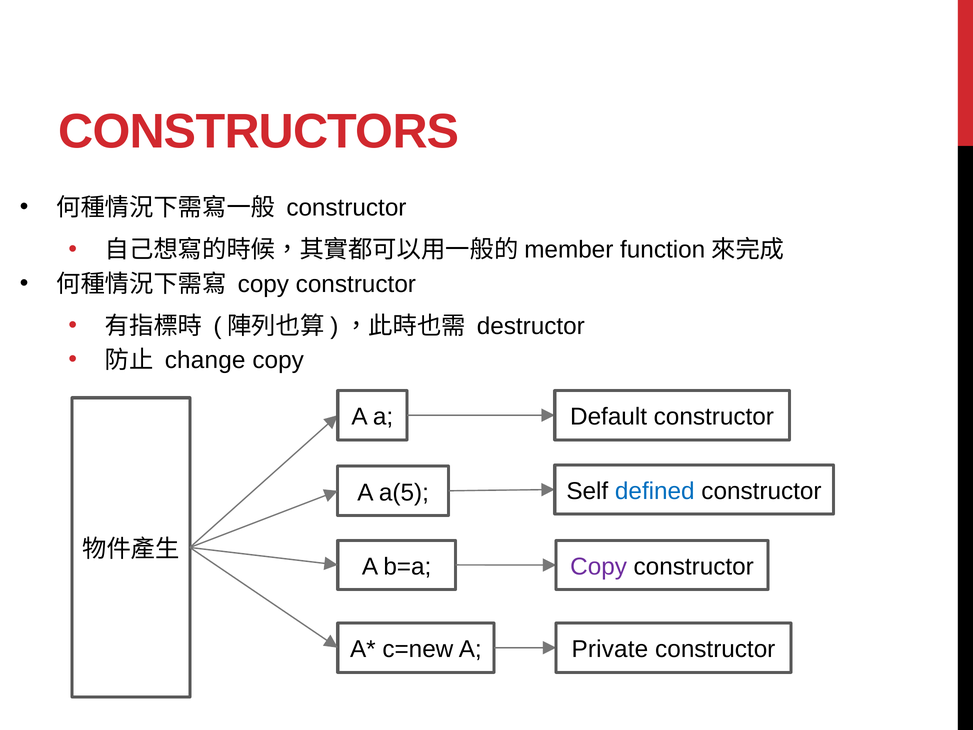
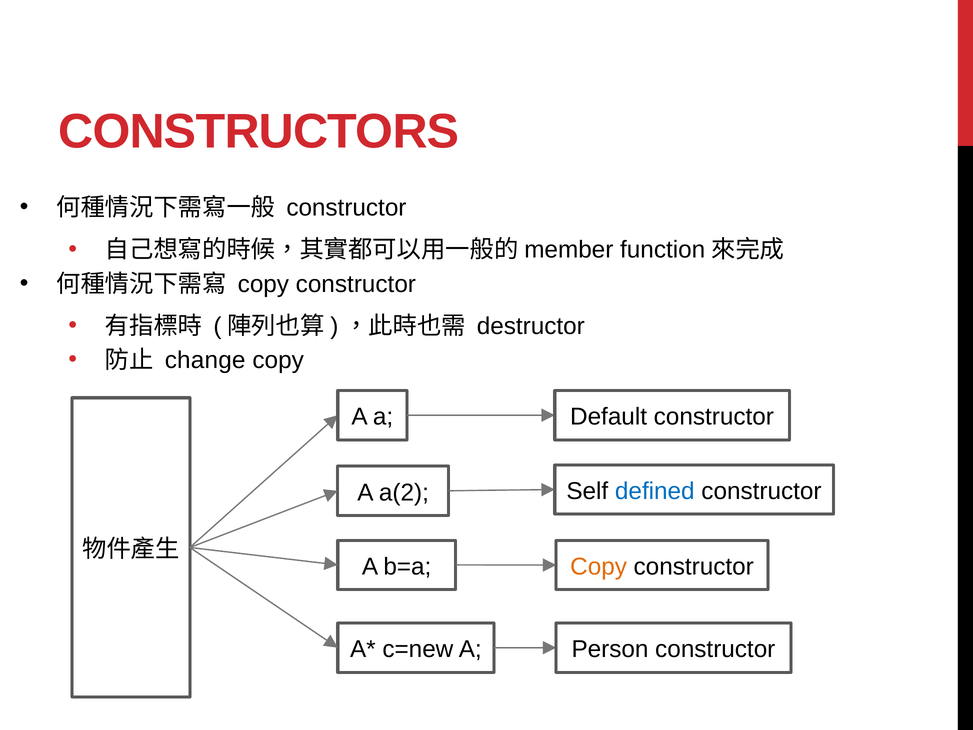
a(5: a(5 -> a(2 (404, 492)
Copy colour: purple -> orange (599, 567)
Private: Private -> Person (610, 649)
